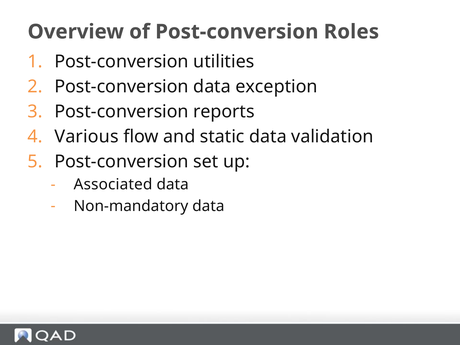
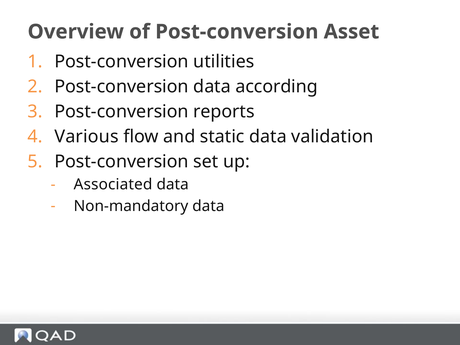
Roles: Roles -> Asset (351, 32)
exception: exception -> according (277, 87)
